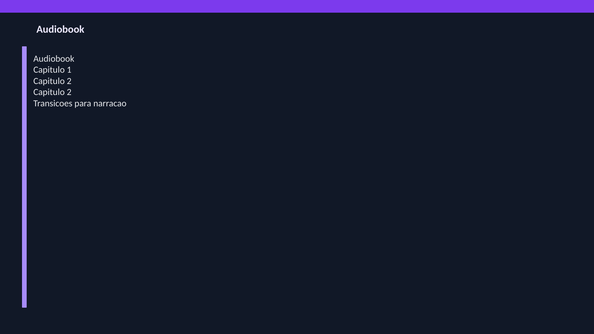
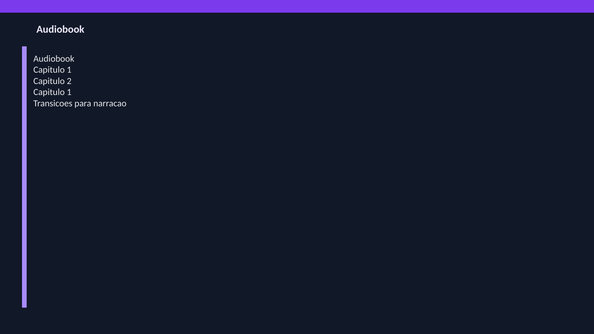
2: 2 -> 1 (69, 92)
